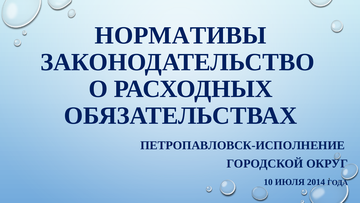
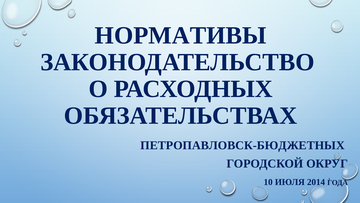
ПЕТРОПАВЛОВСК-ИСПОЛНЕНИЕ: ПЕТРОПАВЛОВСК-ИСПОЛНЕНИЕ -> ПЕТРОПАВЛОВСК-БЮДЖЕТНЫХ (243, 145)
